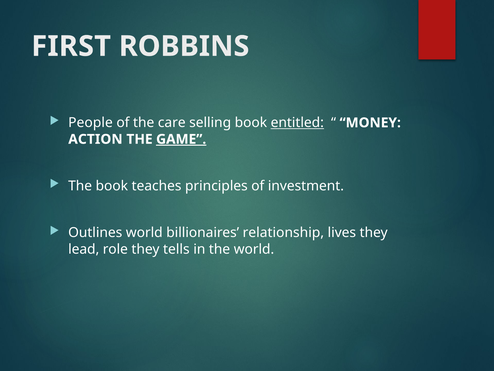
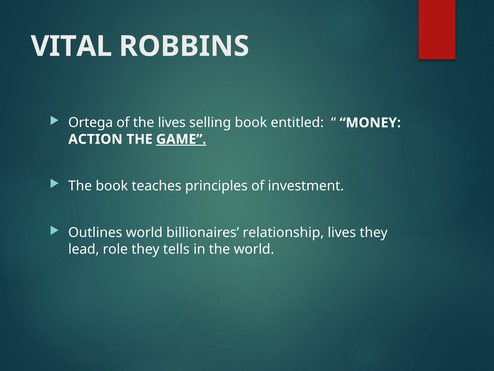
FIRST: FIRST -> VITAL (71, 46)
People: People -> Ortega (91, 123)
the care: care -> lives (172, 123)
entitled underline: present -> none (297, 123)
